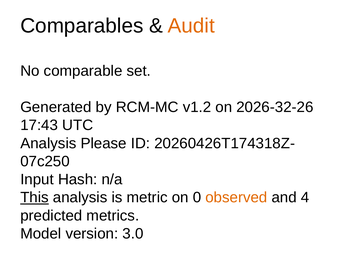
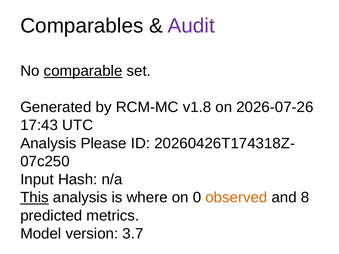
Audit colour: orange -> purple (191, 26)
comparable underline: none -> present (83, 71)
v1.2: v1.2 -> v1.8 (197, 107)
2026-32-26: 2026-32-26 -> 2026-07-26 (275, 107)
metric: metric -> where (147, 198)
4: 4 -> 8 (305, 198)
3.0: 3.0 -> 3.7 (133, 234)
